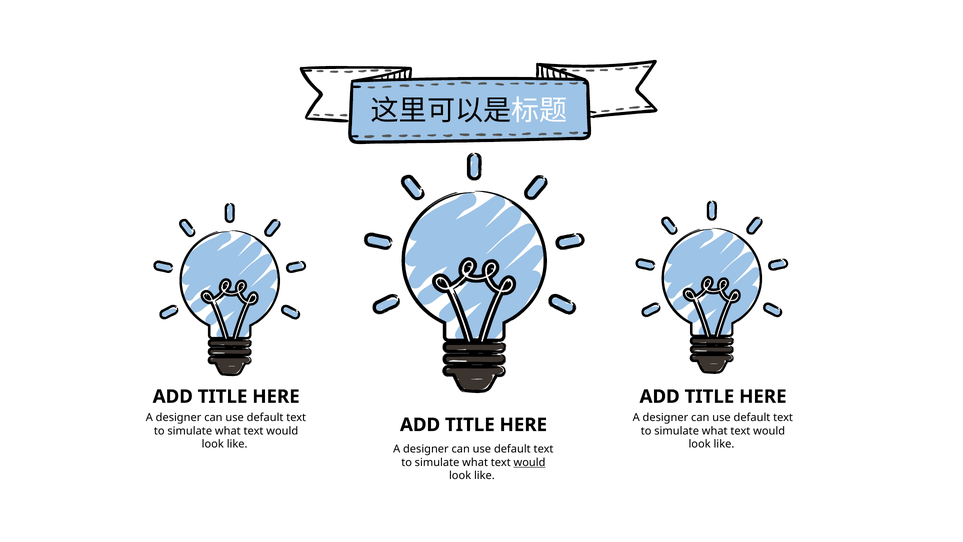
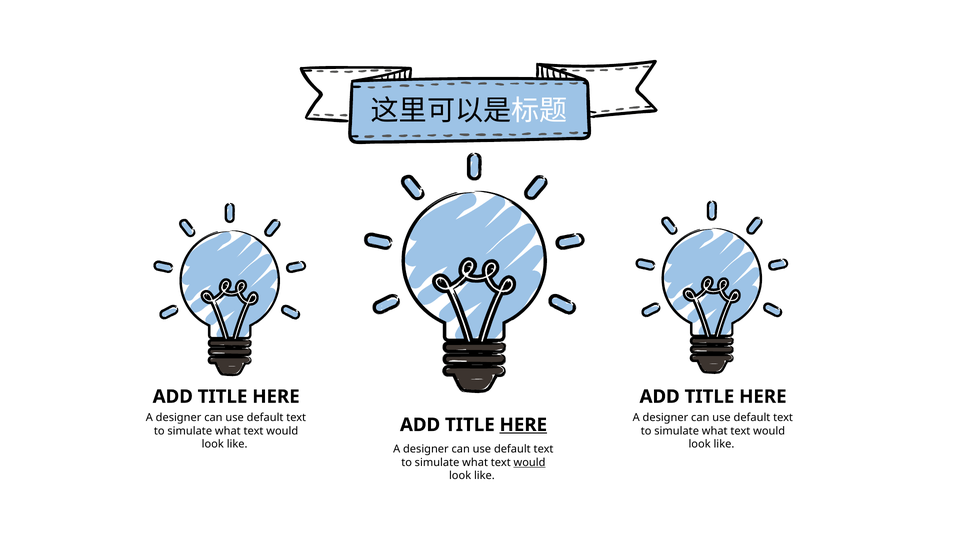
HERE underline: none -> present (523, 425)
